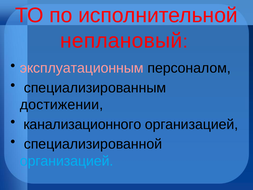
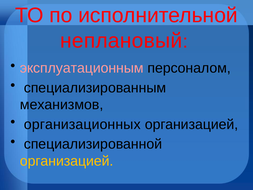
достижении: достижении -> механизмов (62, 105)
канализационного: канализационного -> организационных (82, 124)
организацией colour: light blue -> yellow (67, 161)
